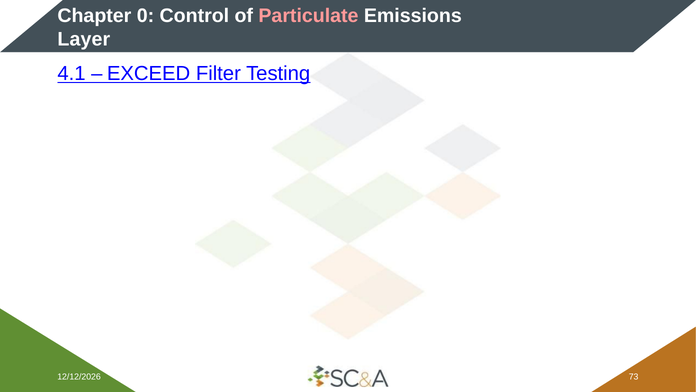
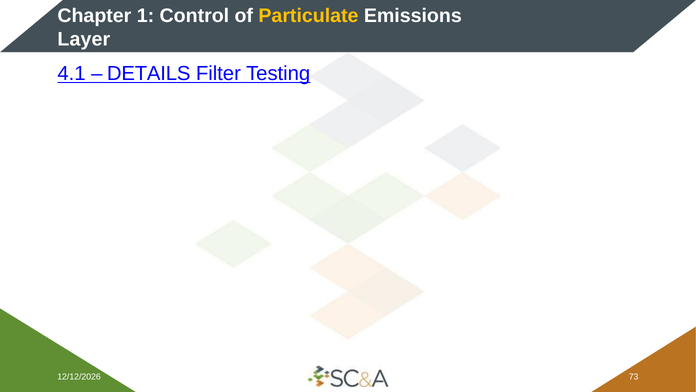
0: 0 -> 1 (145, 16)
Particulate colour: pink -> yellow (308, 16)
EXCEED: EXCEED -> DETAILS (149, 74)
